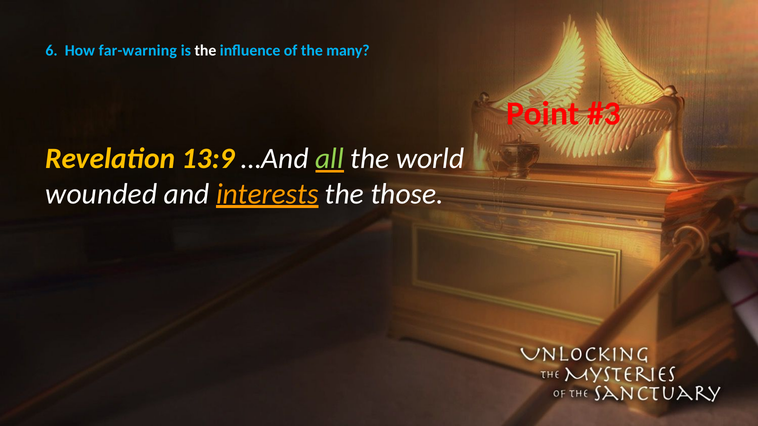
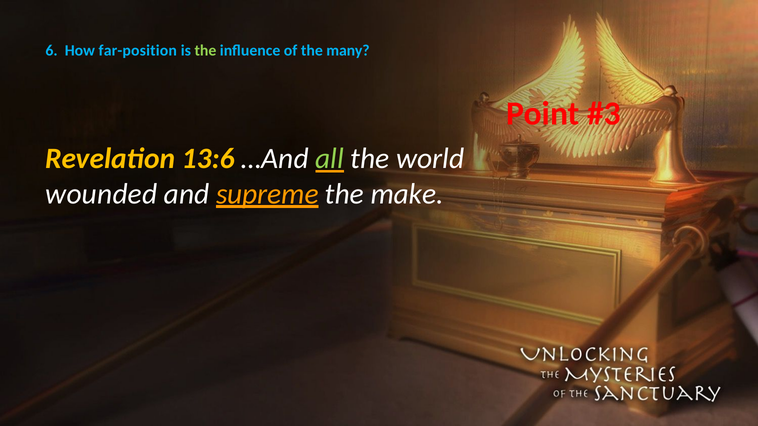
far-warning: far-warning -> far-position (138, 50)
the colour: white -> light green (205, 50)
13:9: 13:9 -> 13:6 (208, 159)
interests: interests -> supreme (267, 194)
those: those -> make (407, 194)
